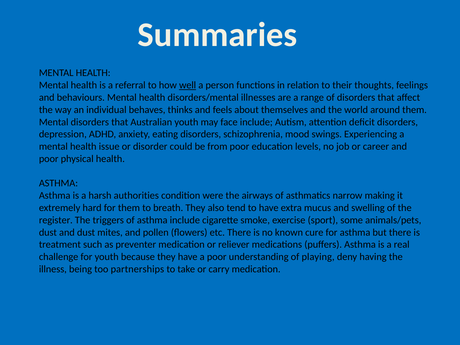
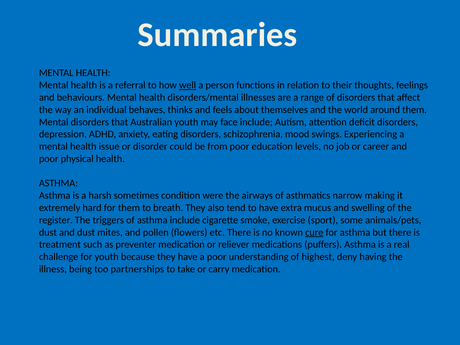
authorities: authorities -> sometimes (136, 196)
cure underline: none -> present (314, 232)
playing: playing -> highest (318, 257)
